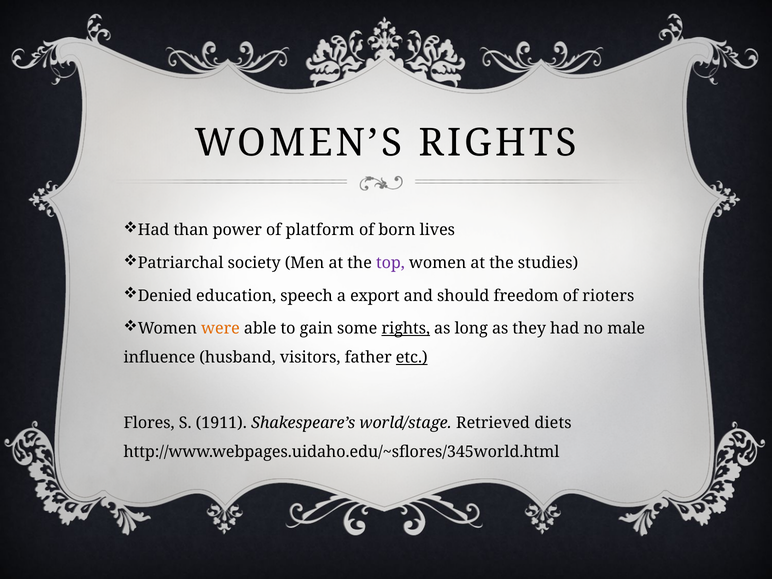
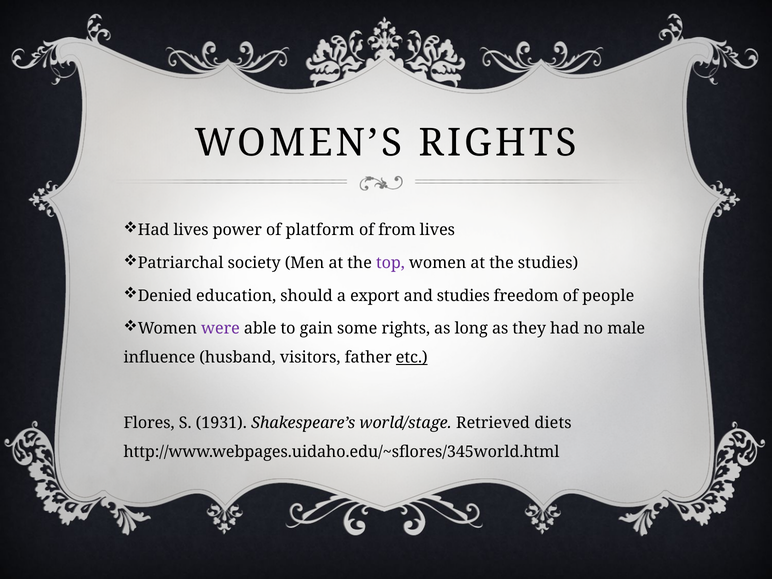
Had than: than -> lives (191, 230)
born: born -> from (397, 230)
speech: speech -> should (306, 296)
and should: should -> studies (463, 296)
rioters: rioters -> people (608, 296)
were colour: orange -> purple (220, 329)
rights underline: present -> none (406, 329)
1911: 1911 -> 1931 (221, 423)
